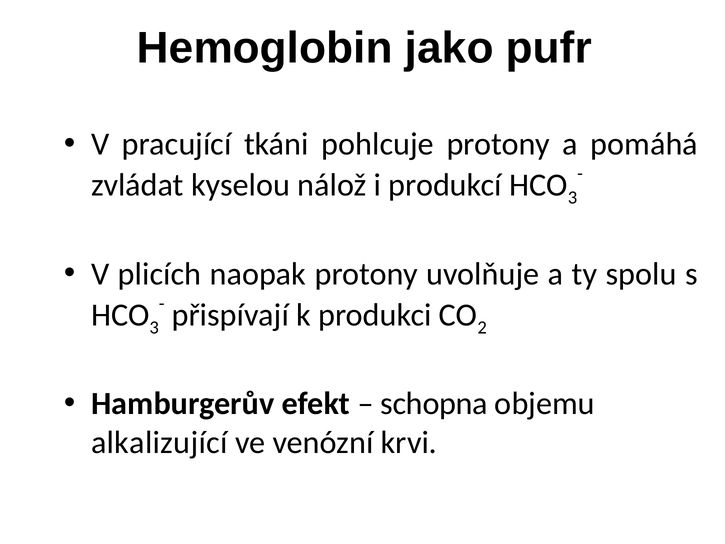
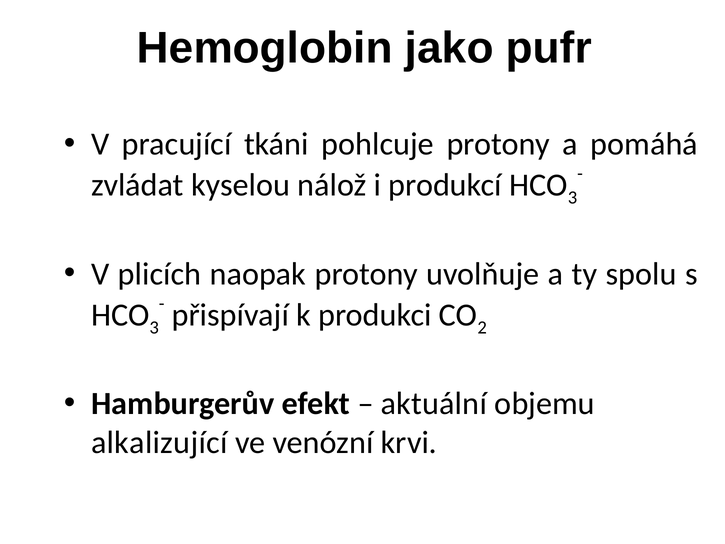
schopna: schopna -> aktuální (434, 404)
